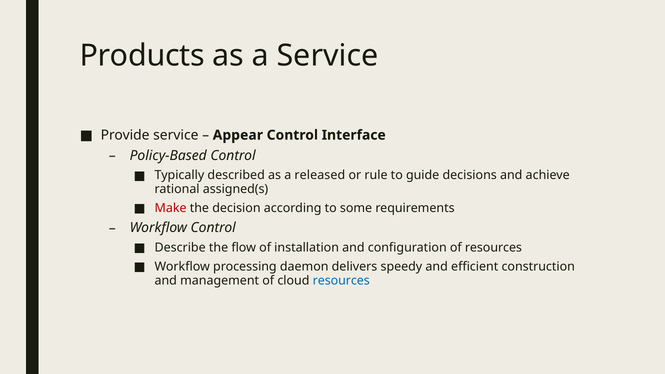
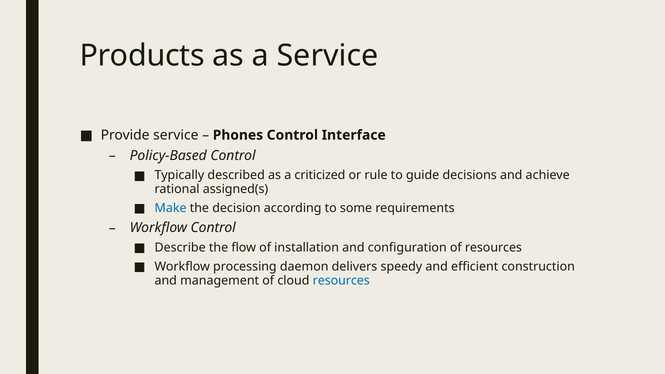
Appear: Appear -> Phones (238, 135)
released: released -> criticized (320, 175)
Make colour: red -> blue (171, 208)
